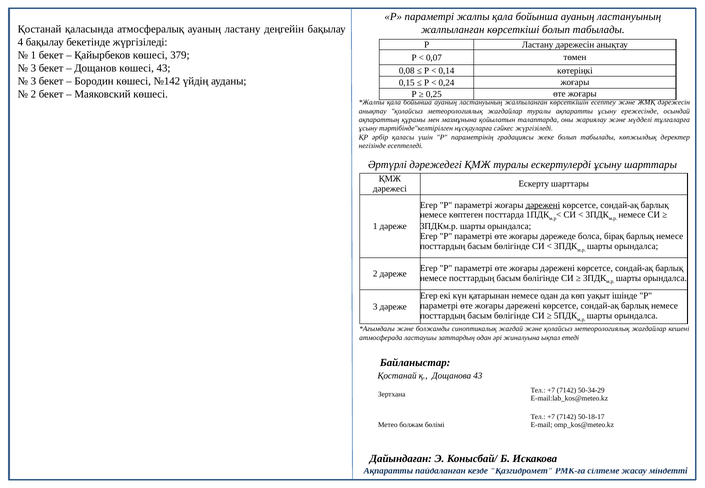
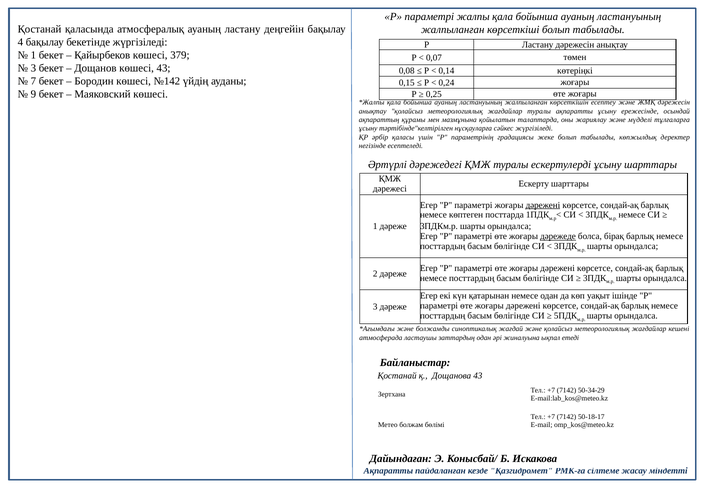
3: 3 -> 7 (33, 81)
2: 2 -> 9 (33, 94)
дәрежеде underline: none -> present (558, 236)
